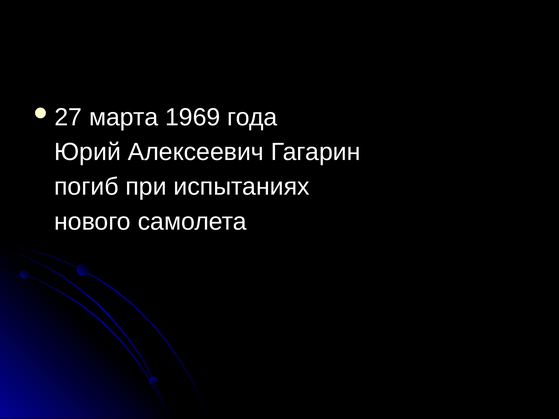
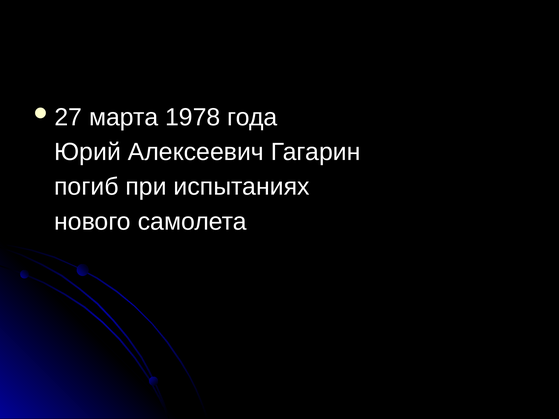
1969: 1969 -> 1978 (193, 117)
